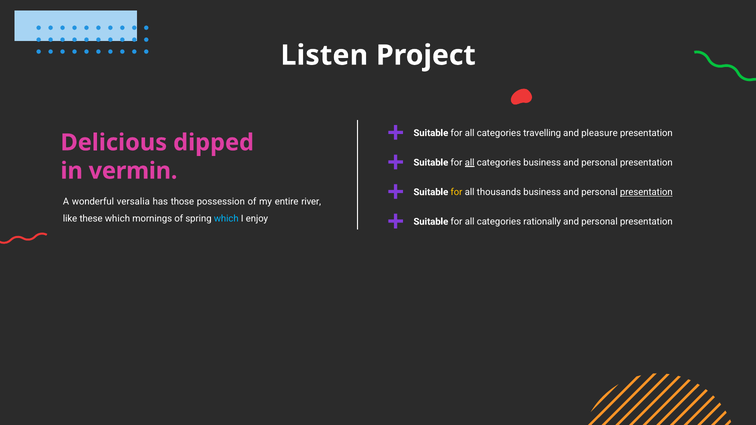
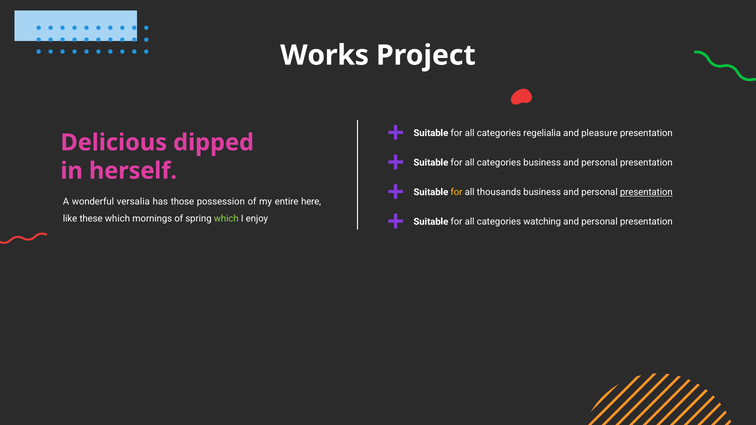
Listen: Listen -> Works (325, 55)
travelling: travelling -> regelialia (542, 133)
all underline: present -> none (470, 163)
vermin: vermin -> herself (133, 171)
river: river -> here (311, 202)
which colour: light blue -> light green (226, 219)
rationally: rationally -> watching (542, 222)
